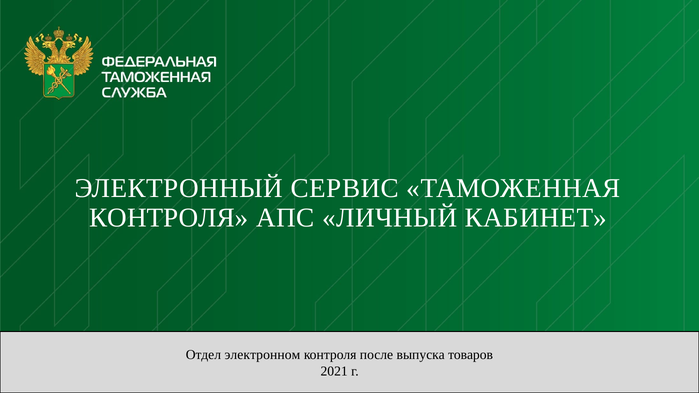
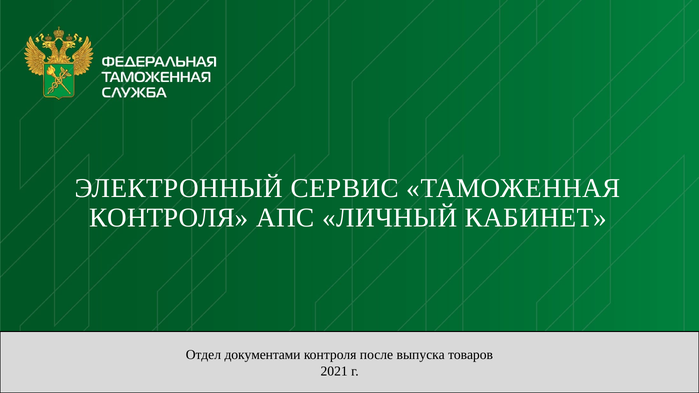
электронном: электронном -> документами (263, 355)
